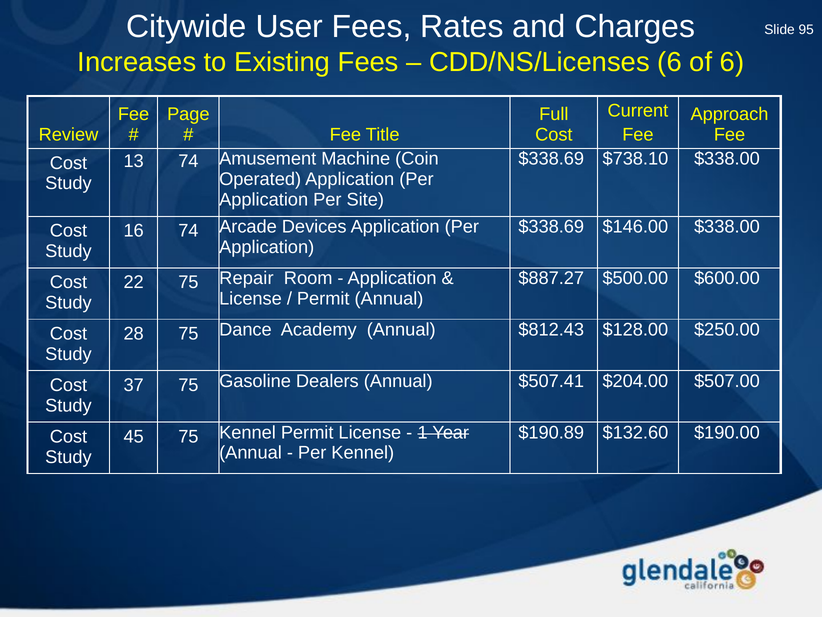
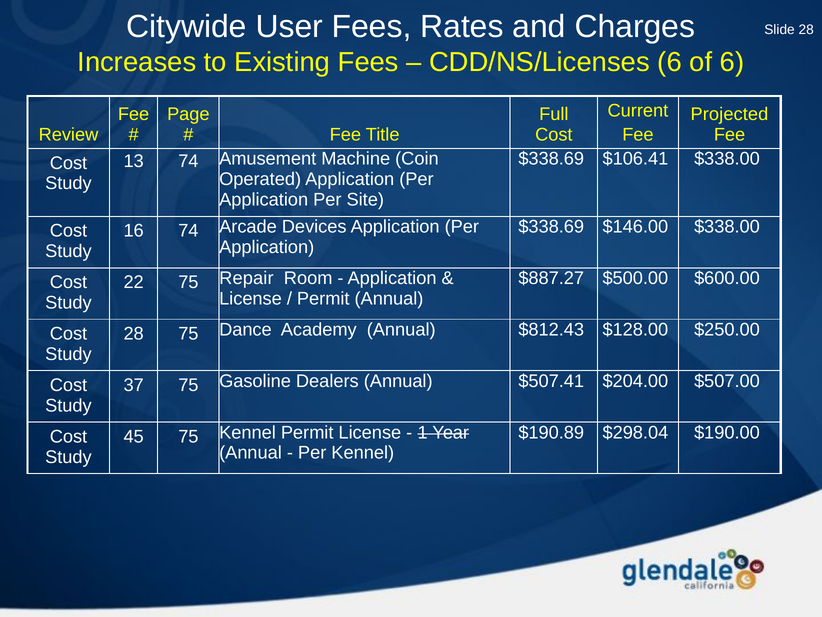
Slide 95: 95 -> 28 (806, 30)
Approach: Approach -> Projected (729, 114)
$738.10: $738.10 -> $106.41 (635, 159)
$132.60: $132.60 -> $298.04 (635, 432)
